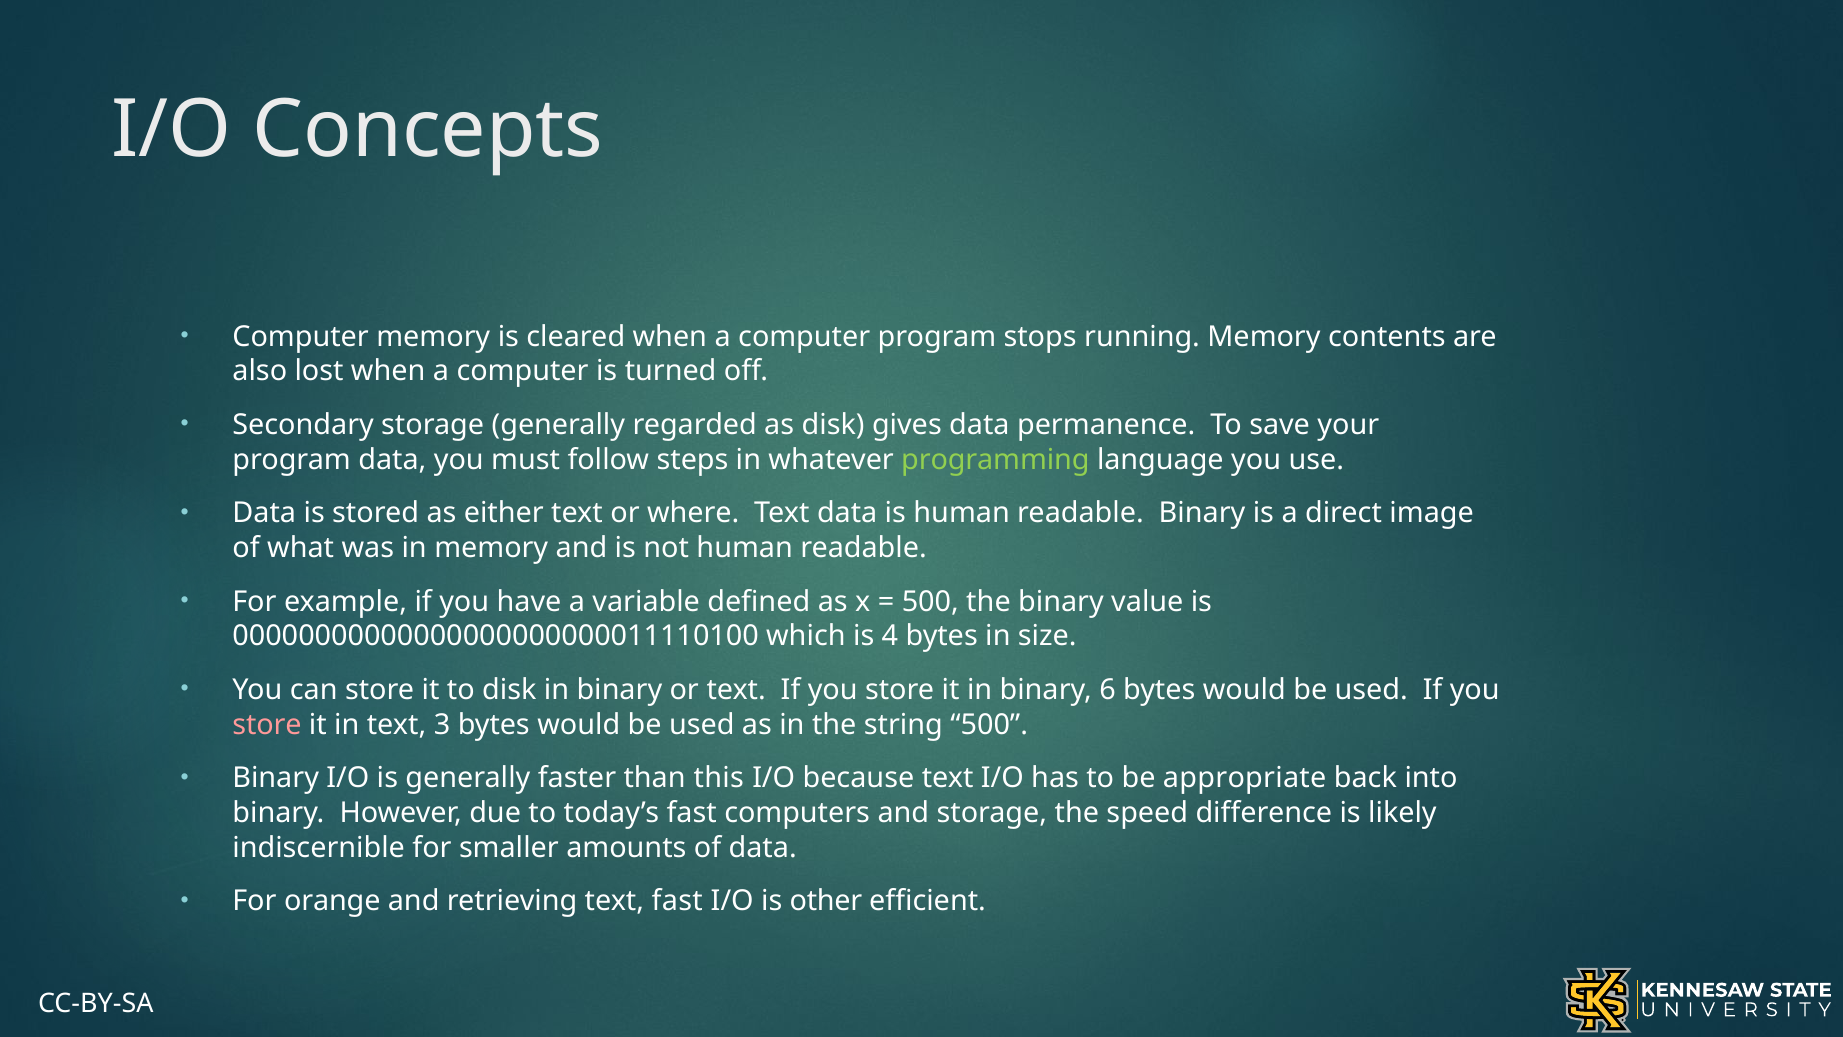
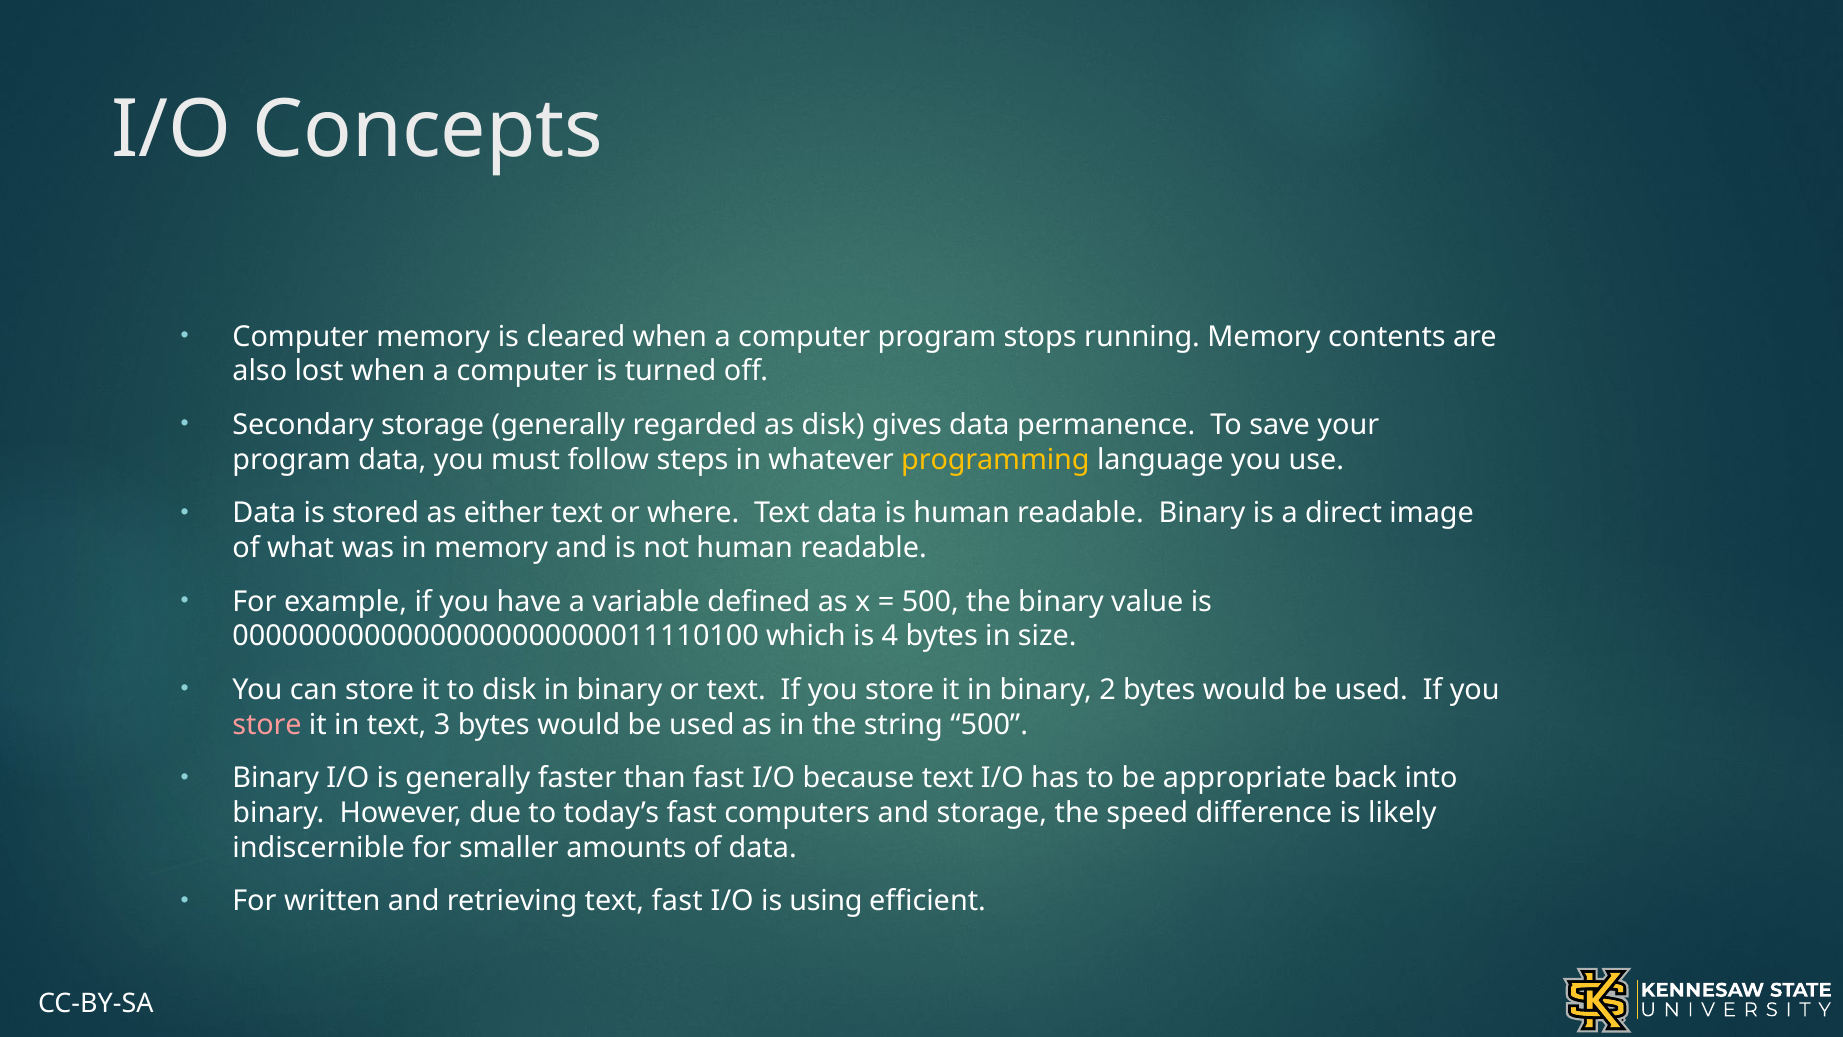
programming colour: light green -> yellow (995, 459)
6: 6 -> 2 (1108, 690)
than this: this -> fast (719, 778)
orange: orange -> written (332, 901)
other: other -> using (826, 901)
